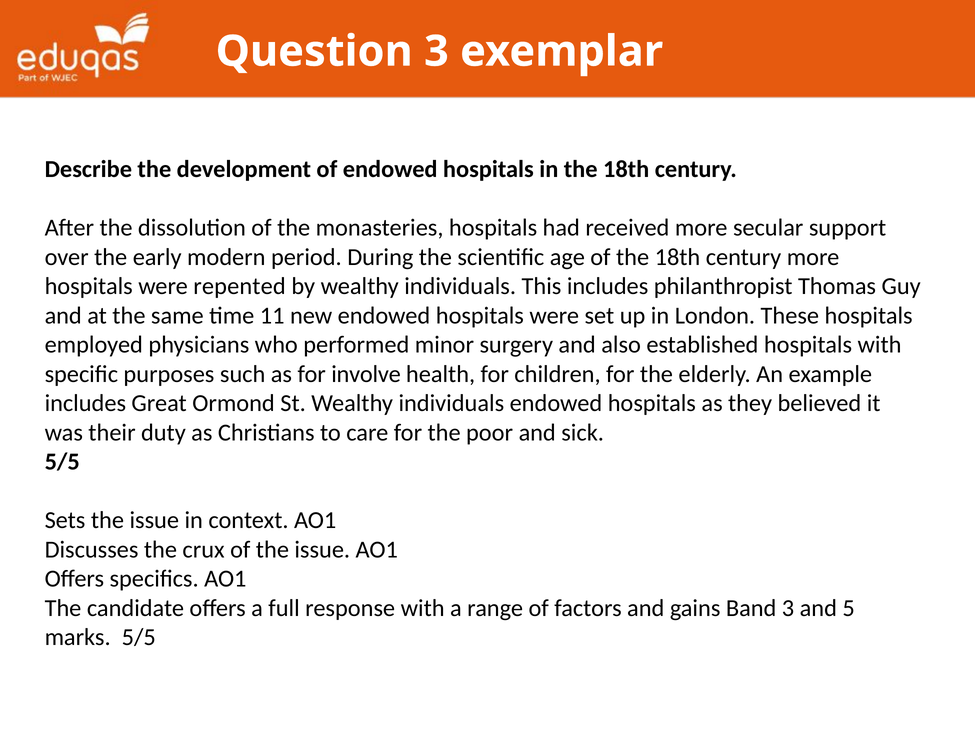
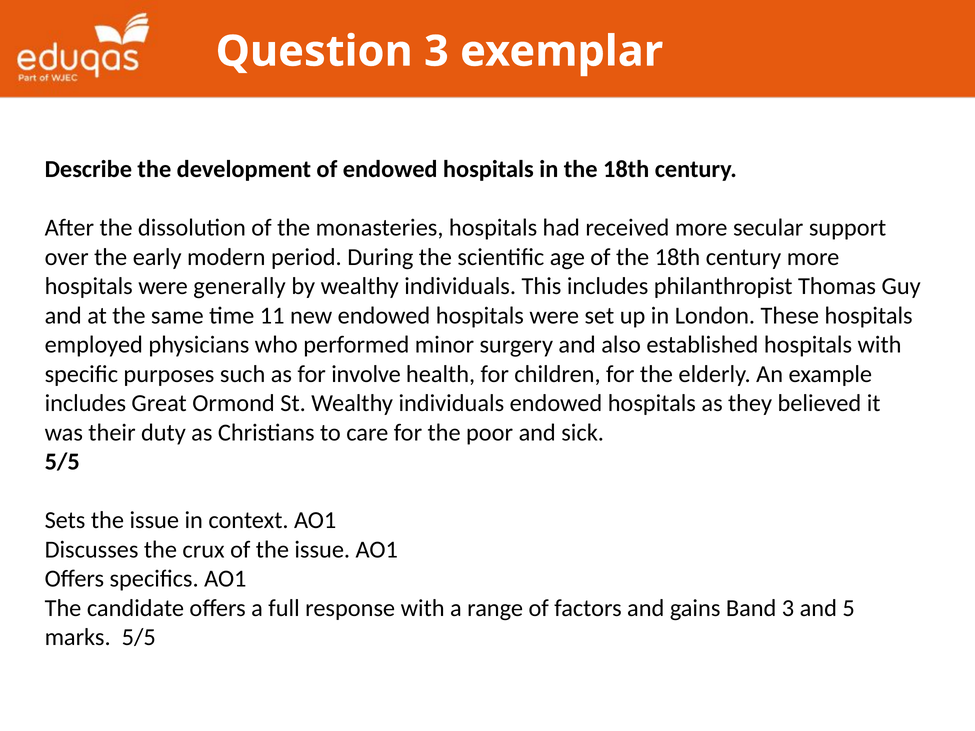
repented: repented -> generally (239, 286)
